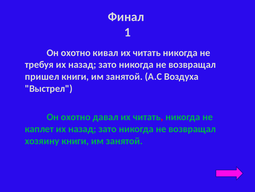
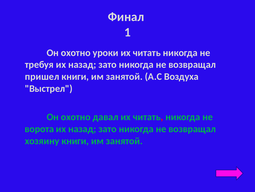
кивал: кивал -> уроки (106, 53)
каплет: каплет -> ворота (39, 129)
